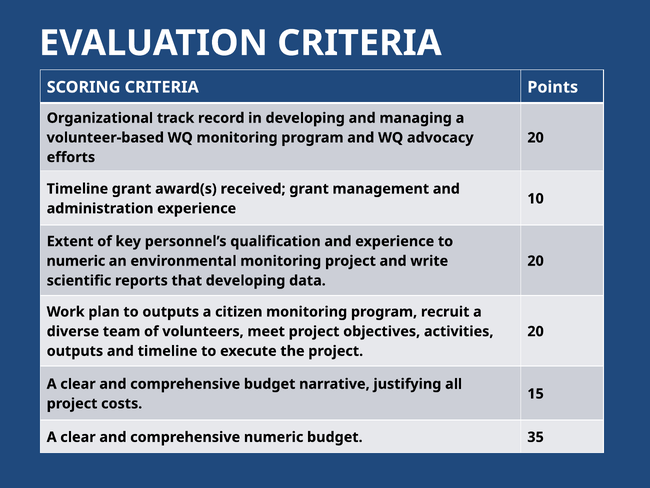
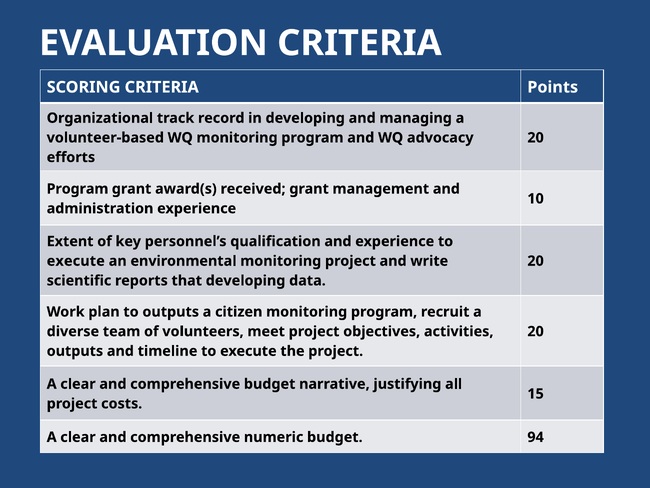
Timeline: Timeline -> Program (77, 189)
numeric: numeric -> execute (76, 261)
35: 35 -> 94 (536, 437)
